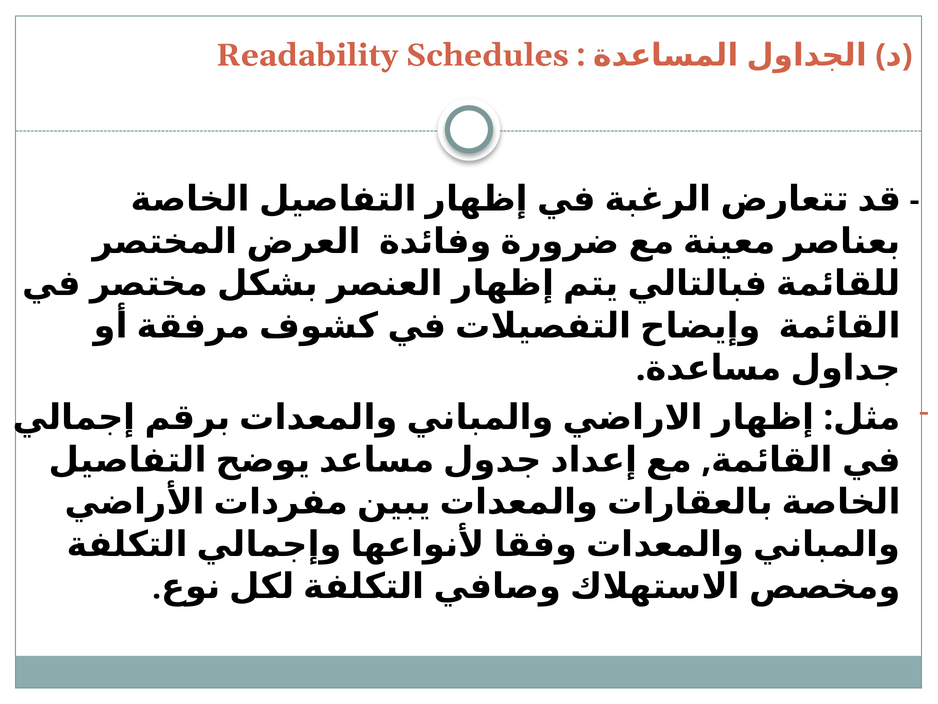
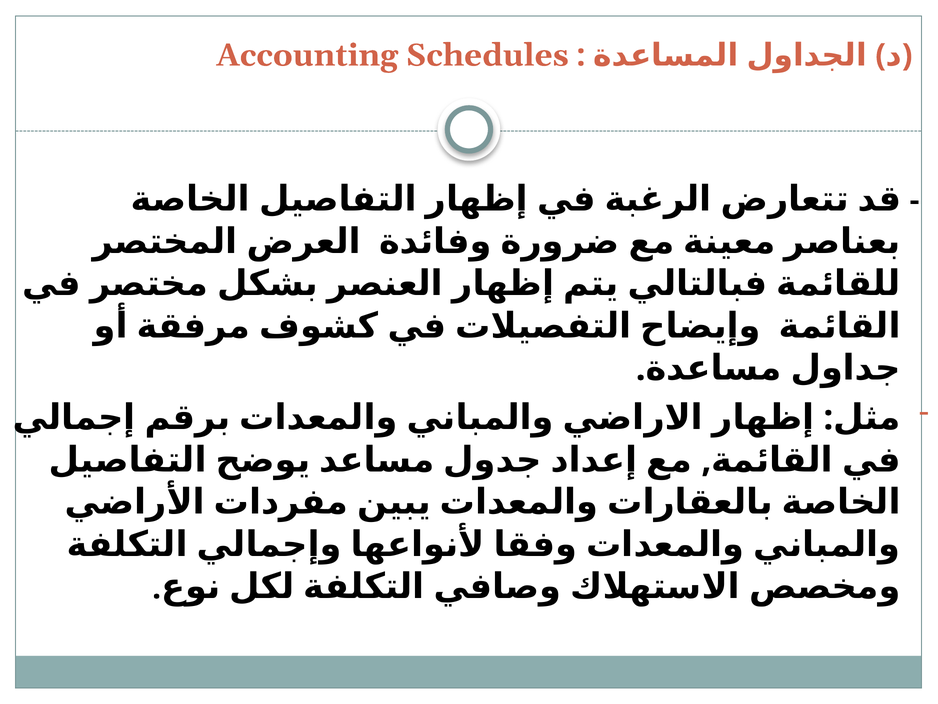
Readability: Readability -> Accounting (307, 55)
